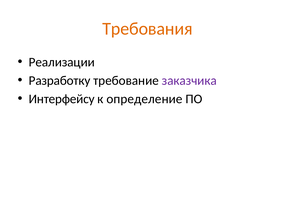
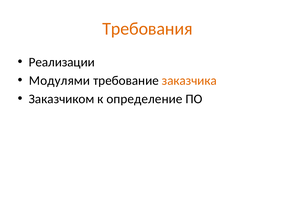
Разработку: Разработку -> Модулями (59, 80)
заказчика colour: purple -> orange (189, 80)
Интерфейсу: Интерфейсу -> Заказчиком (62, 99)
